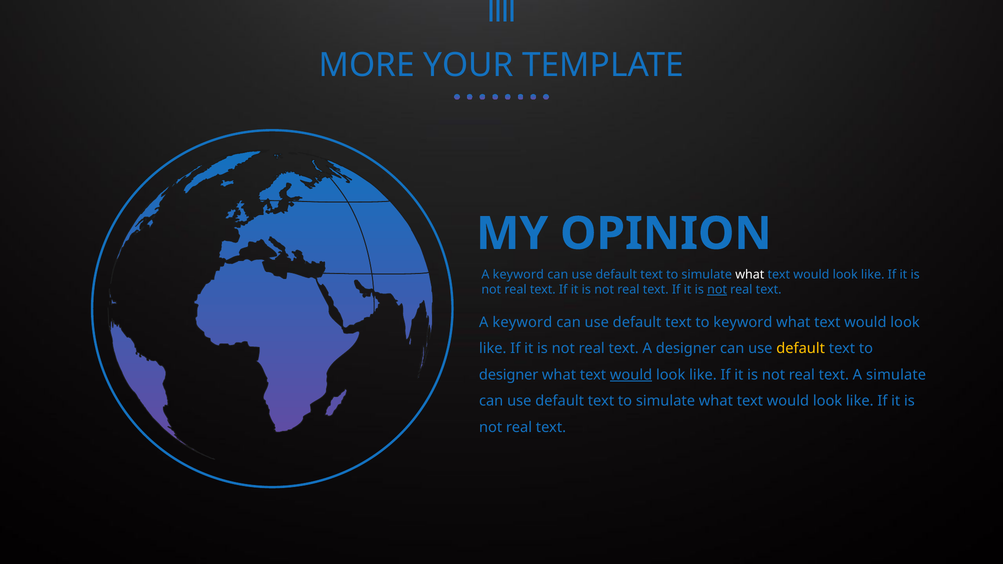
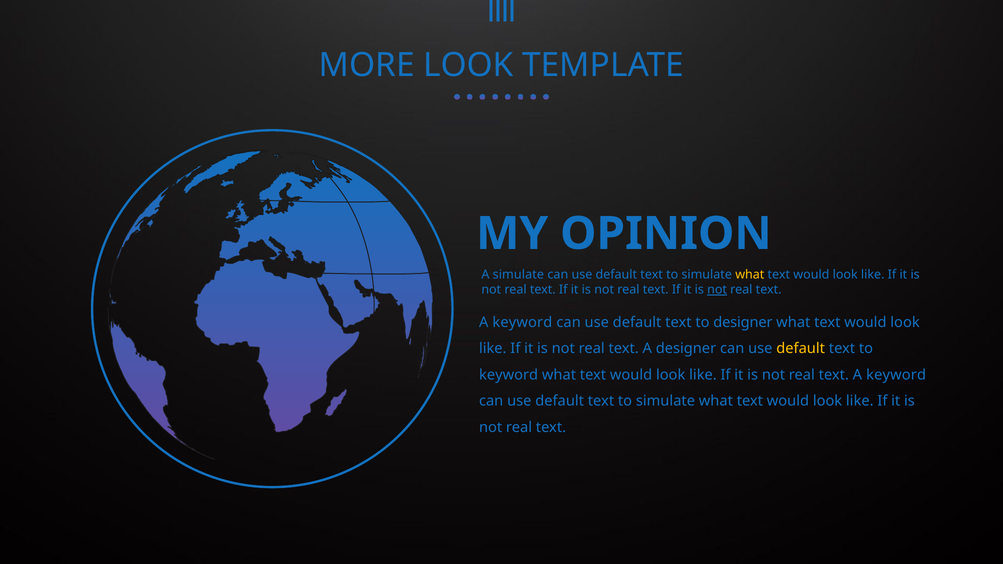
MORE YOUR: YOUR -> LOOK (469, 65)
keyword: keyword -> simulate (518, 275)
what colour: white -> yellow (750, 275)
to keyword: keyword -> designer (743, 322)
designer: designer -> keyword (509, 375)
would underline: present -> none (631, 375)
text A simulate: simulate -> keyword (896, 375)
